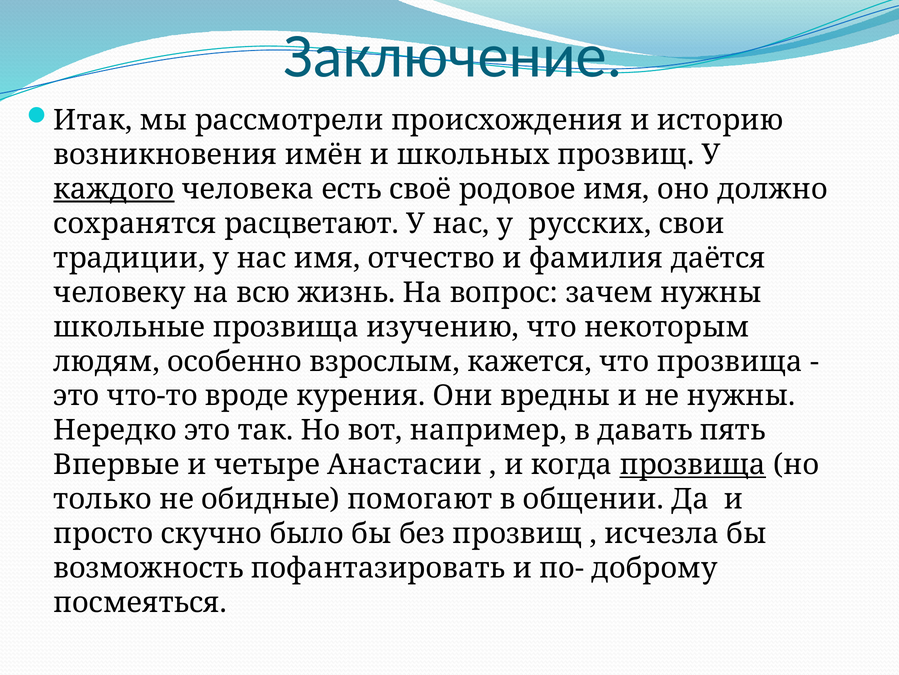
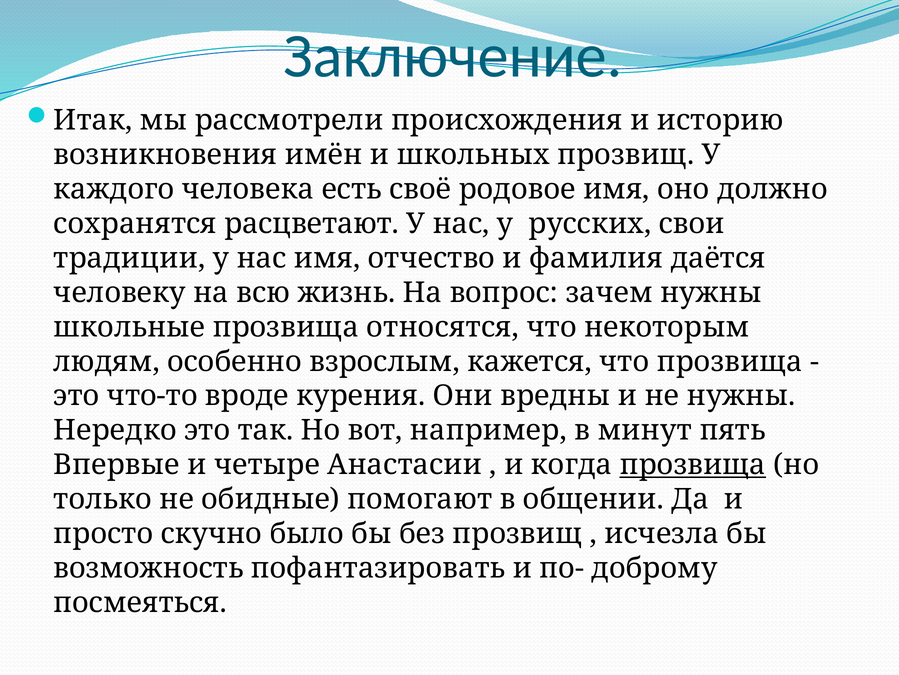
каждого underline: present -> none (114, 189)
изучению: изучению -> относятся (443, 327)
давать: давать -> минут (645, 430)
